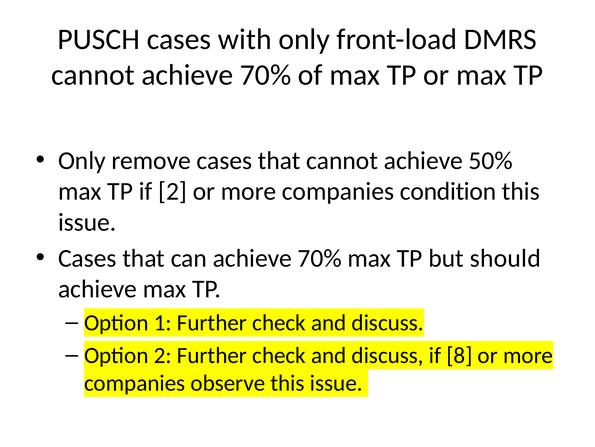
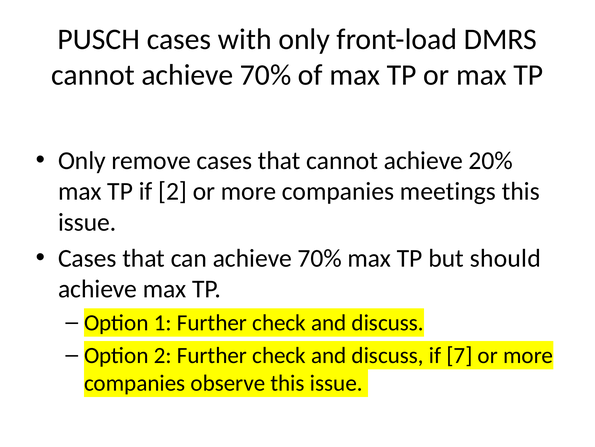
50%: 50% -> 20% (491, 160)
condition: condition -> meetings (448, 191)
8: 8 -> 7 (459, 355)
